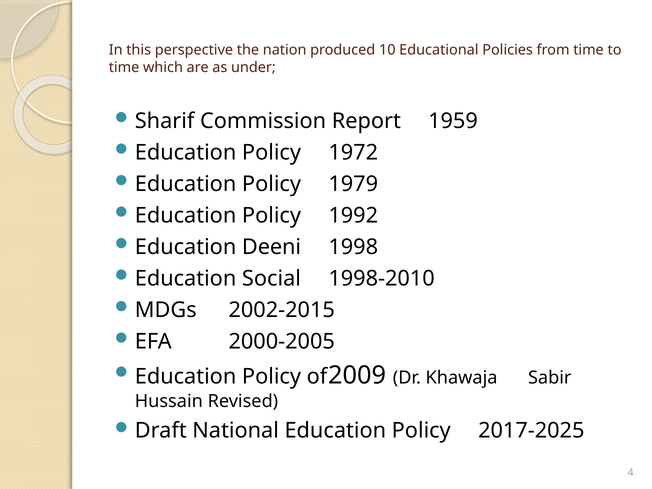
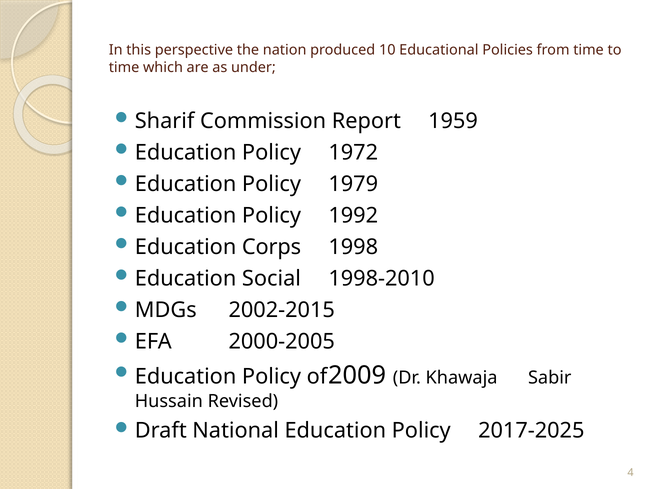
Deeni: Deeni -> Corps (272, 247)
